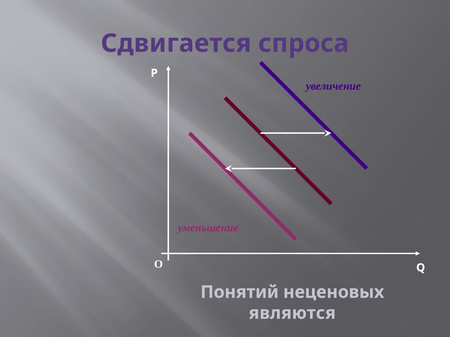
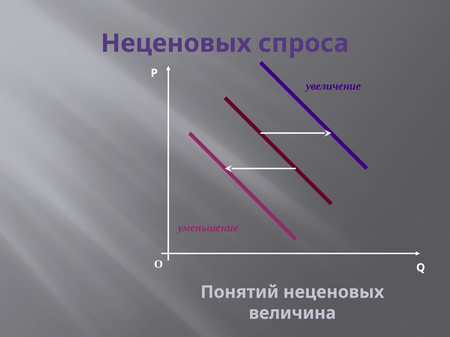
Сдвигается: Сдвигается -> Неценовых (176, 43)
являются: являются -> величина (292, 314)
